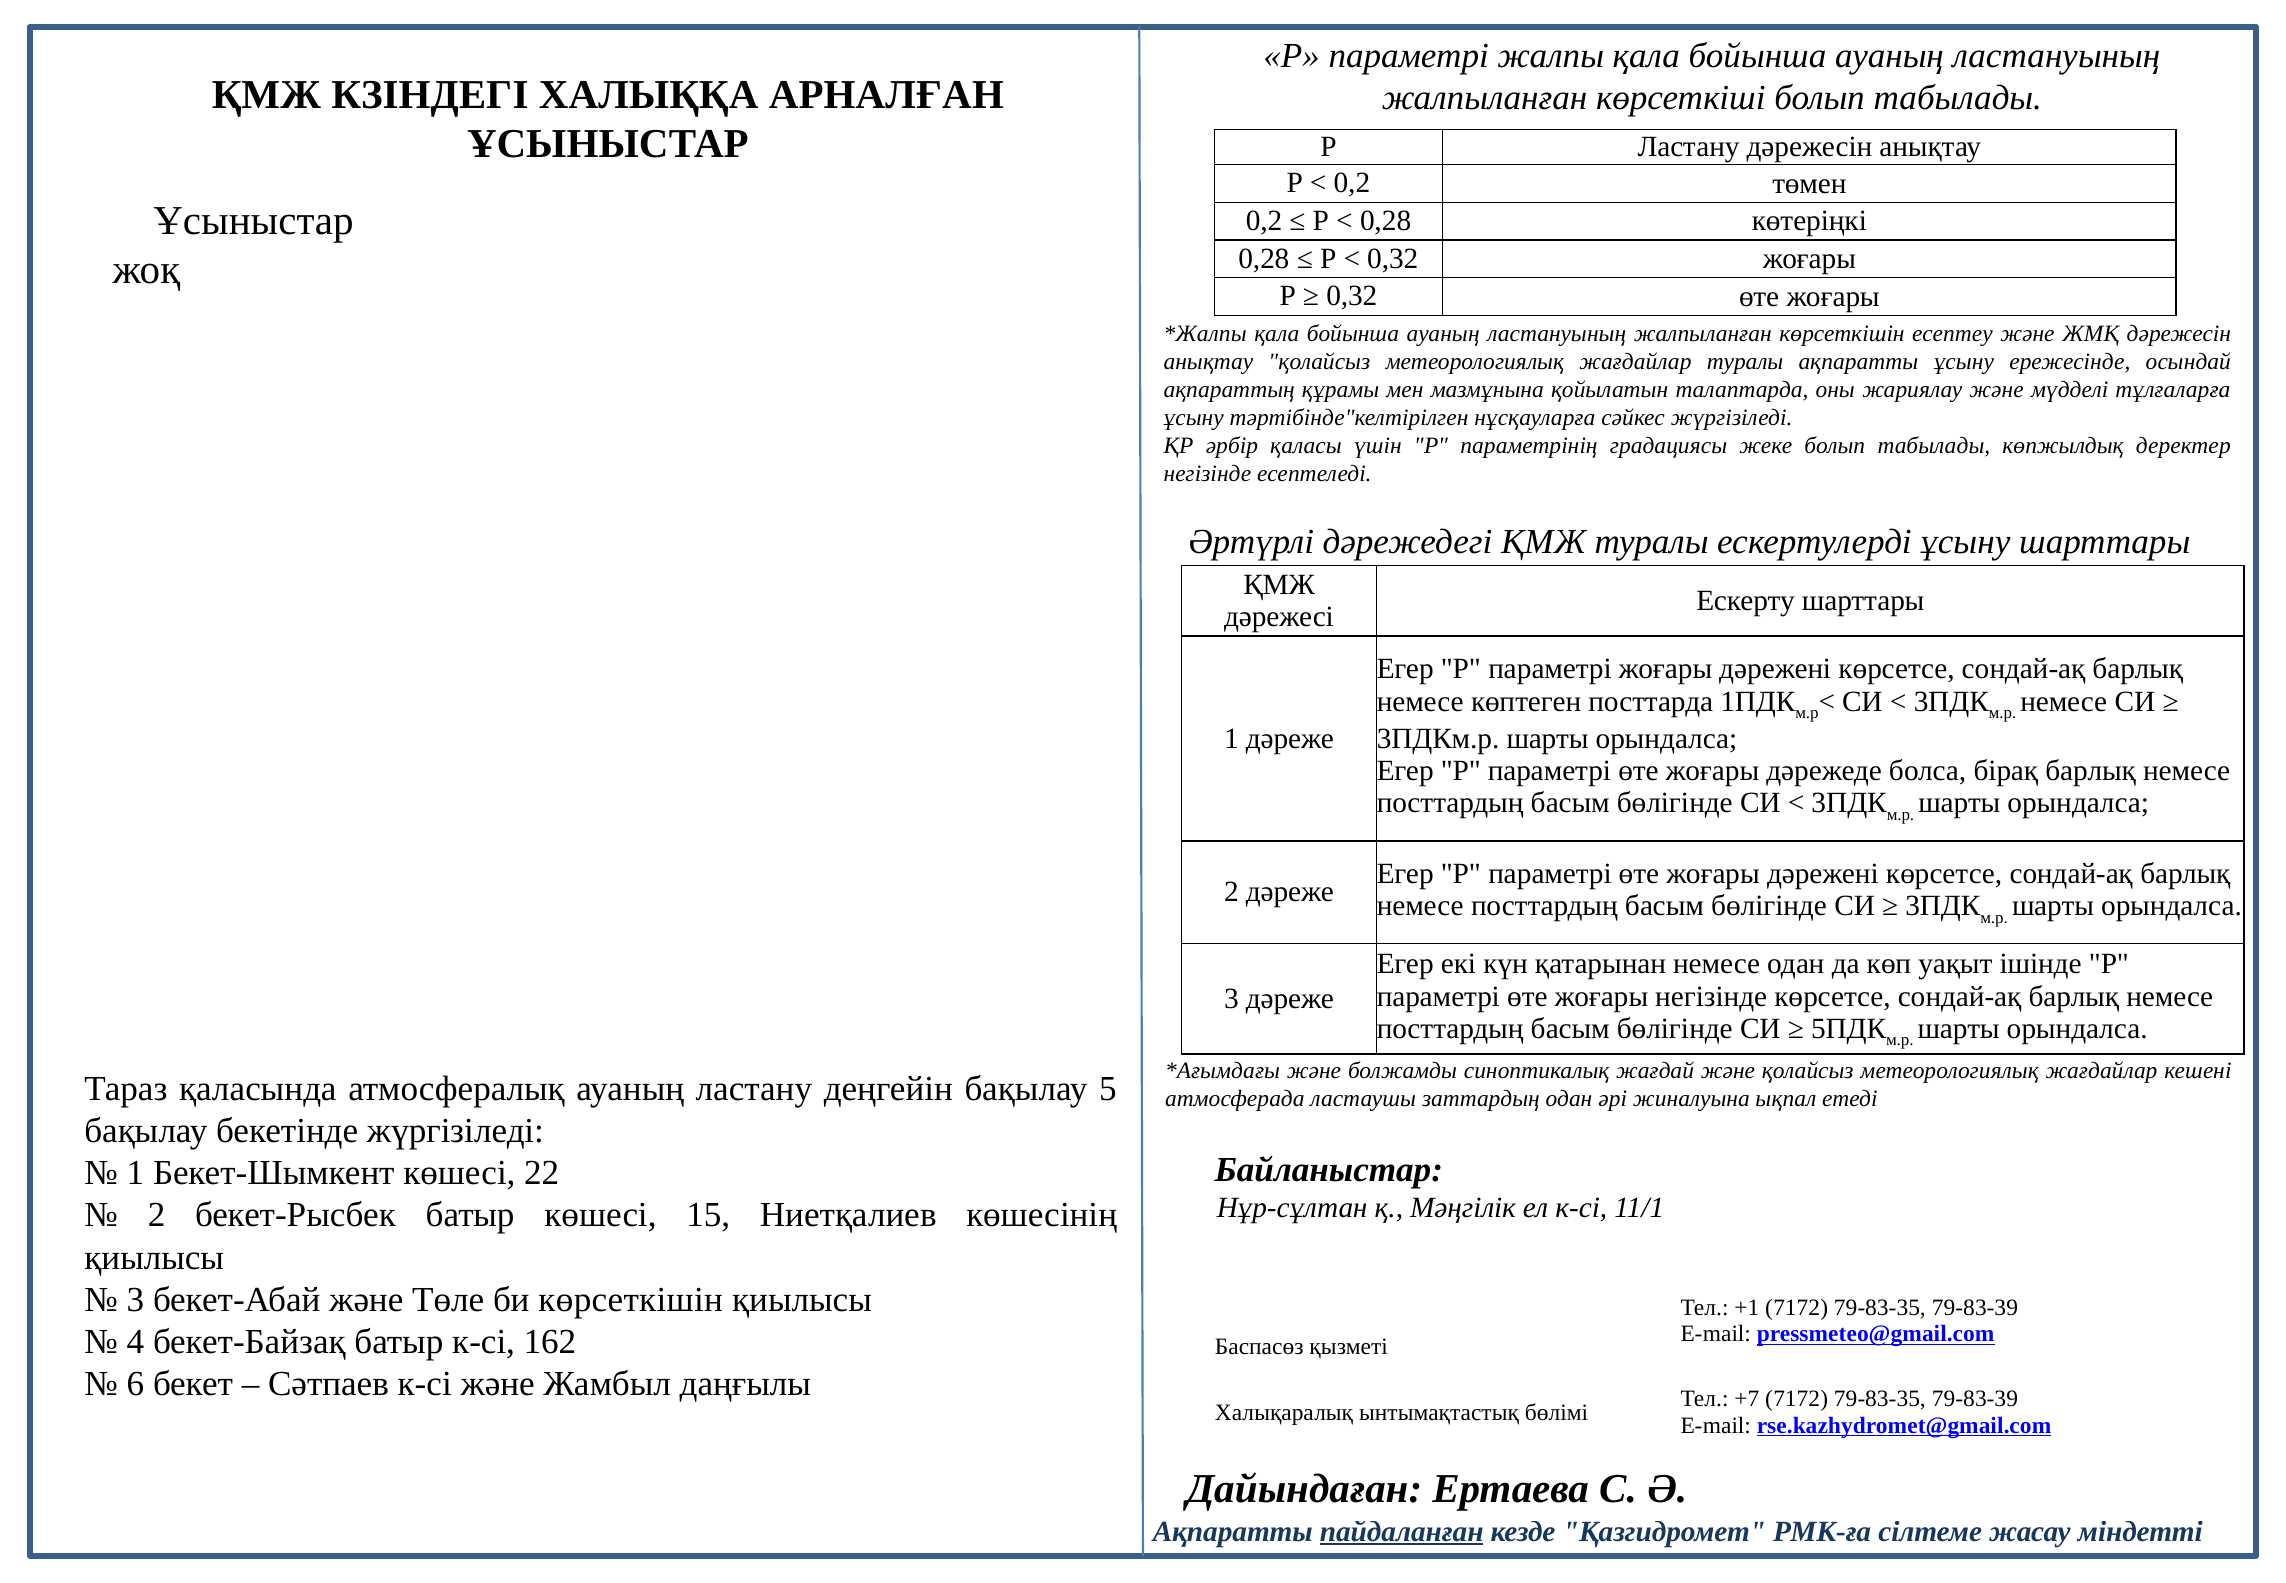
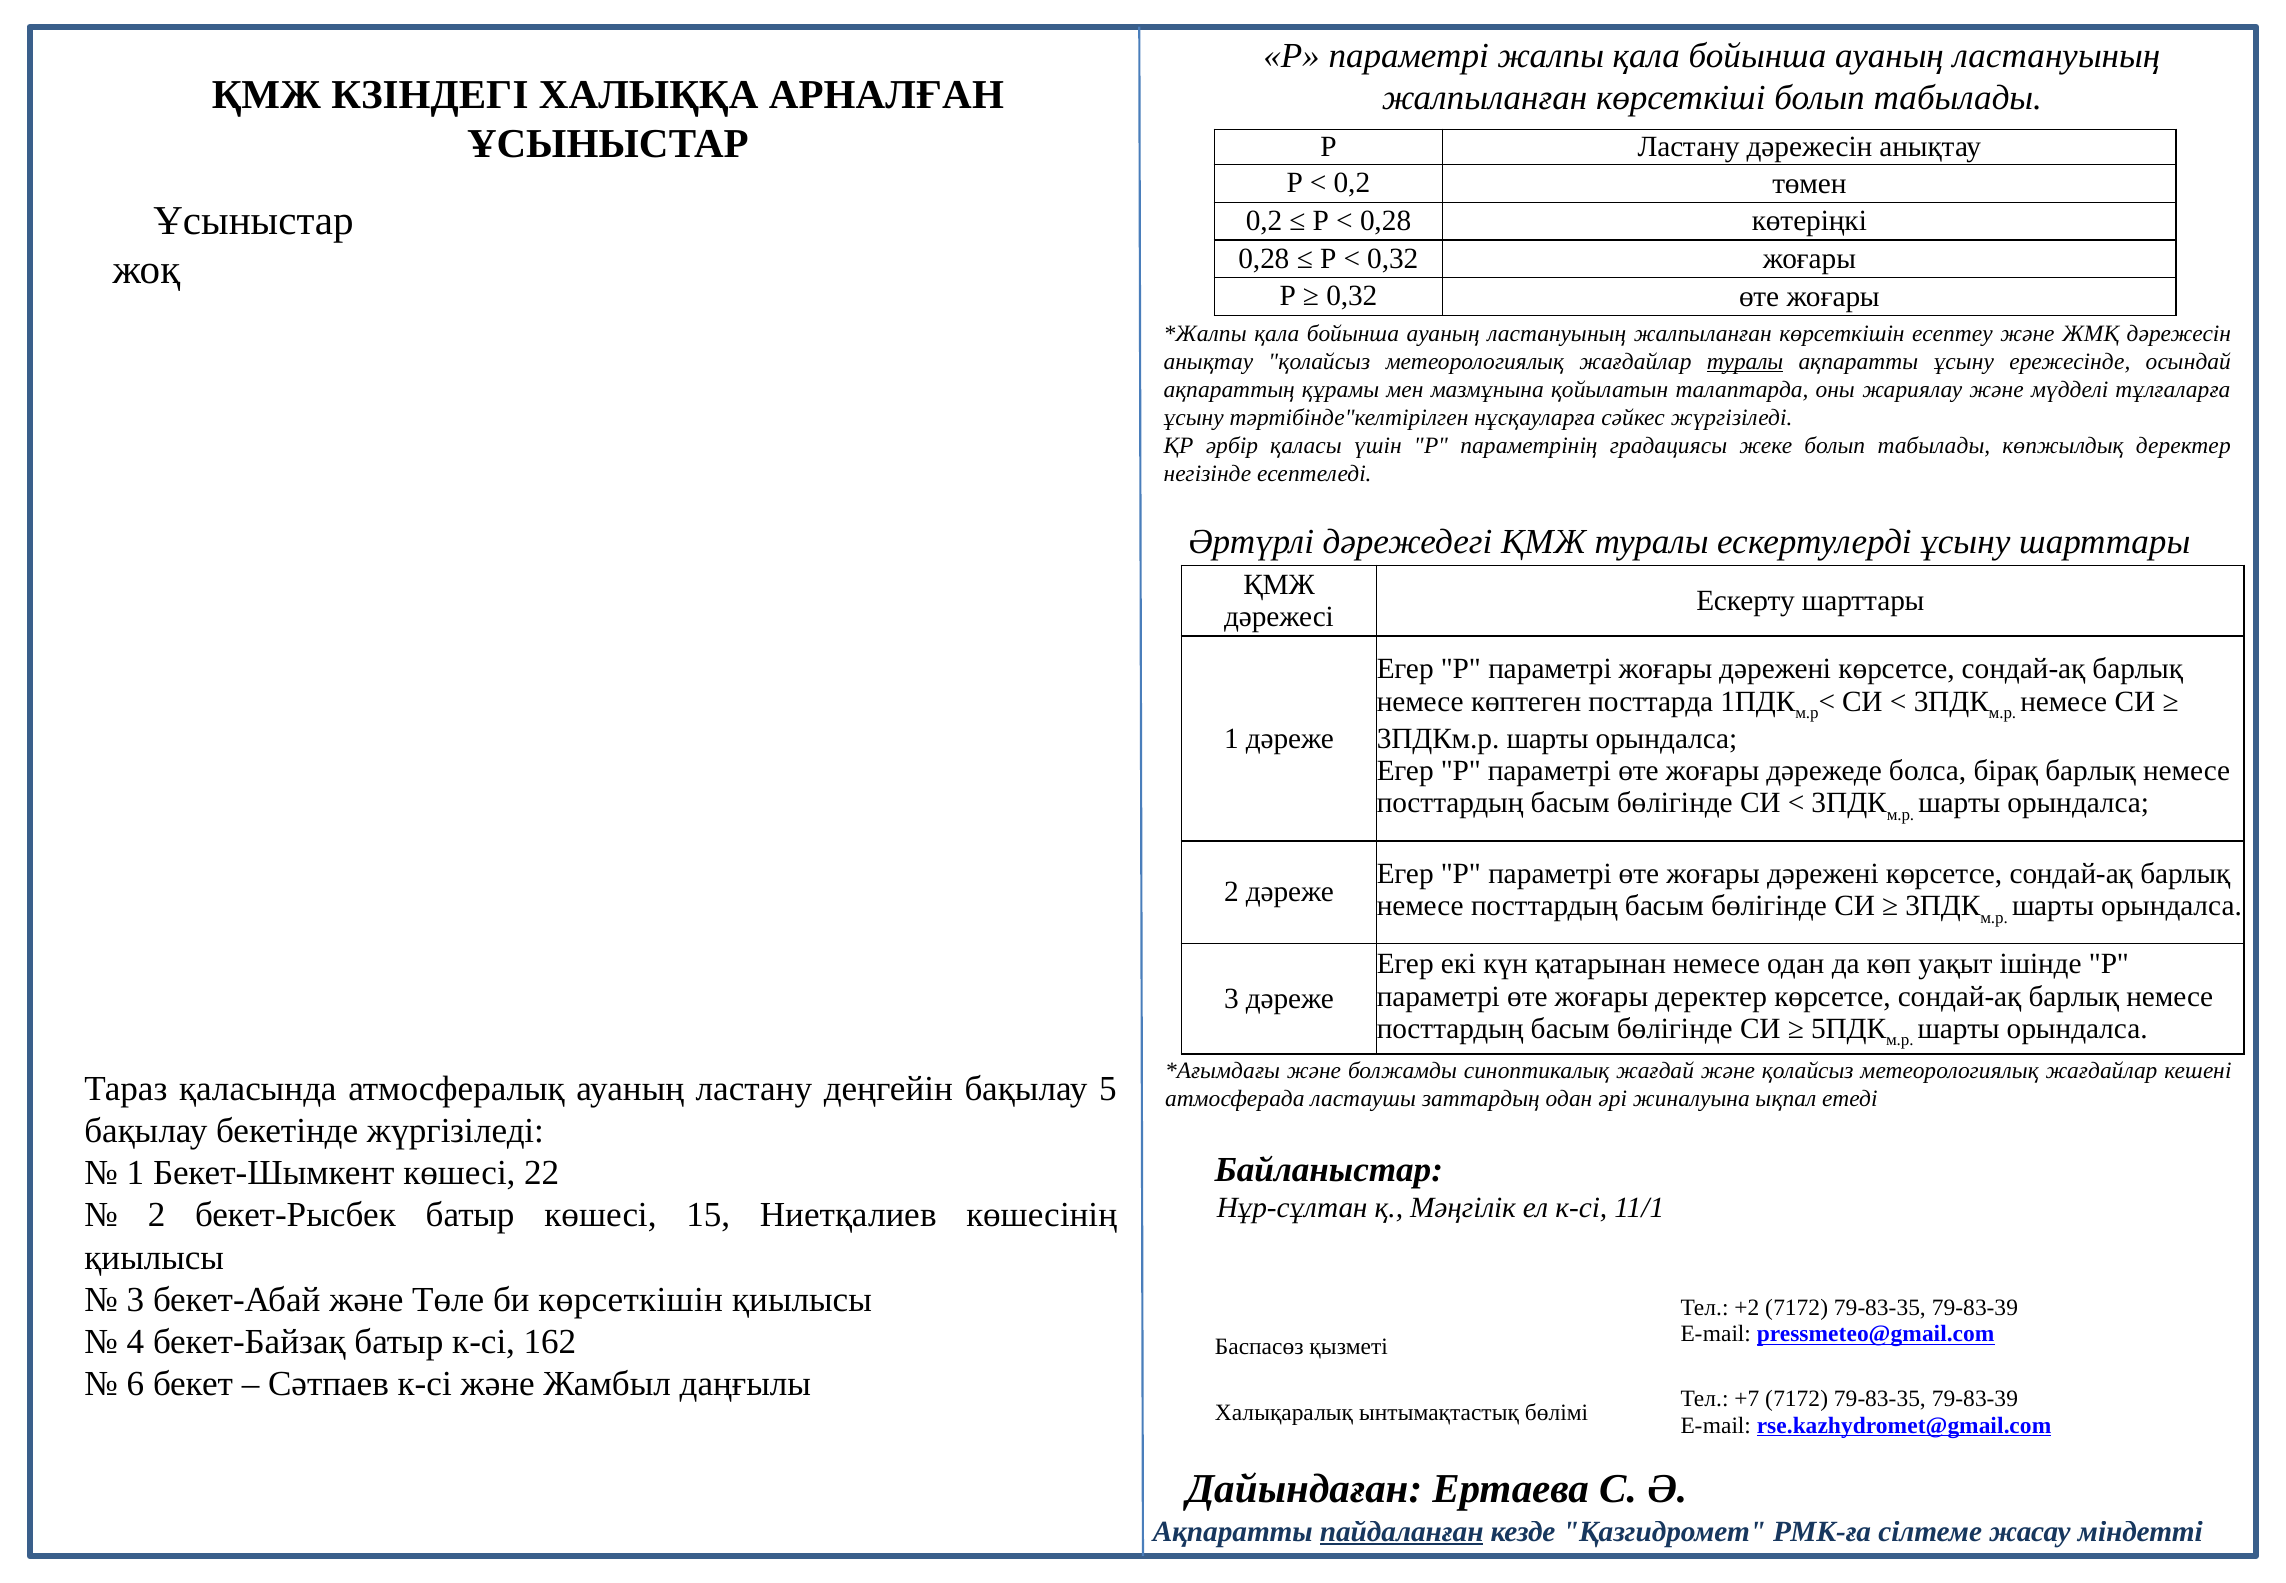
туралы underline: none -> present (1745, 361)
жоғары негізінде: негізінде -> деректер (1711, 996)
+1: +1 -> +2 (1747, 1308)
